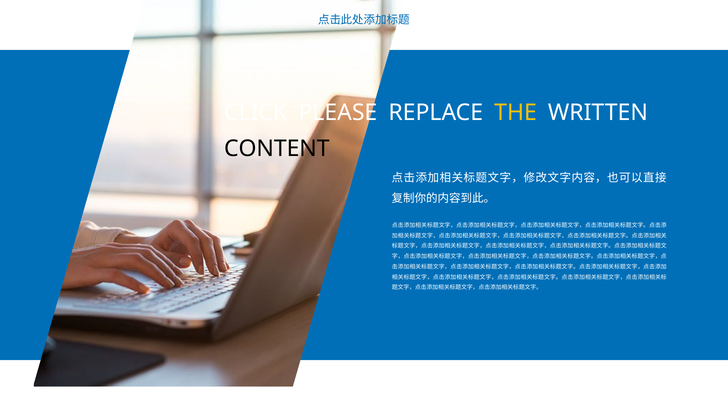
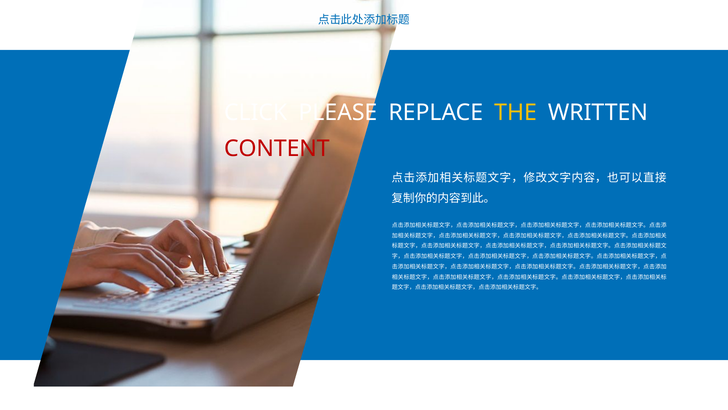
CONTENT colour: black -> red (277, 149)
